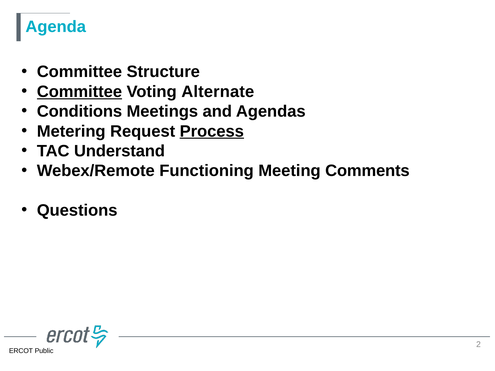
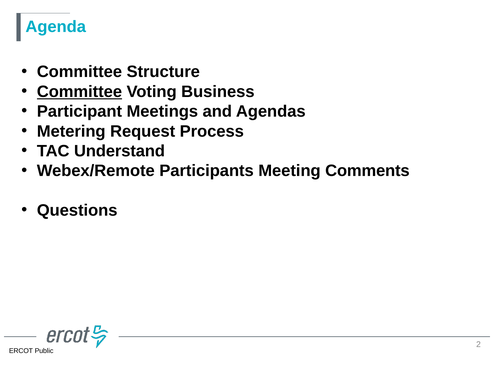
Alternate: Alternate -> Business (218, 92)
Conditions: Conditions -> Participant (79, 112)
Process underline: present -> none (212, 131)
Functioning: Functioning -> Participants (207, 171)
